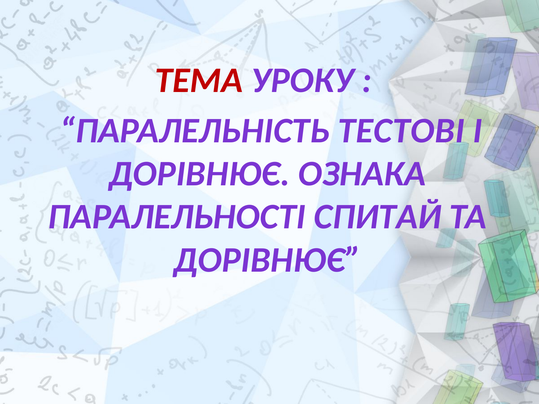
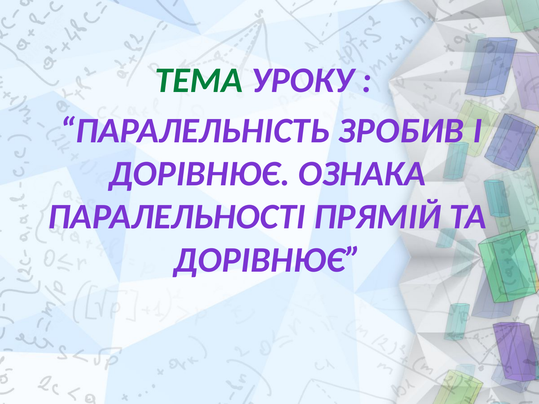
ТЕМА colour: red -> green (199, 80)
ТЕСТОВІ: ТЕСТОВІ -> ЗРОБИВ (401, 131)
СПИТАЙ: СПИТАЙ -> ПРЯМІЙ (378, 217)
